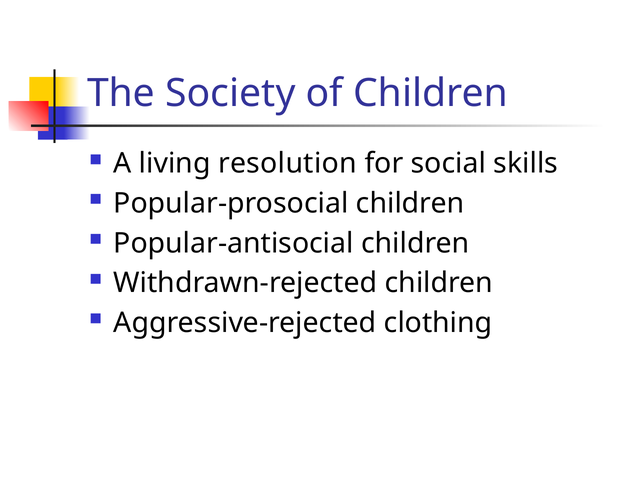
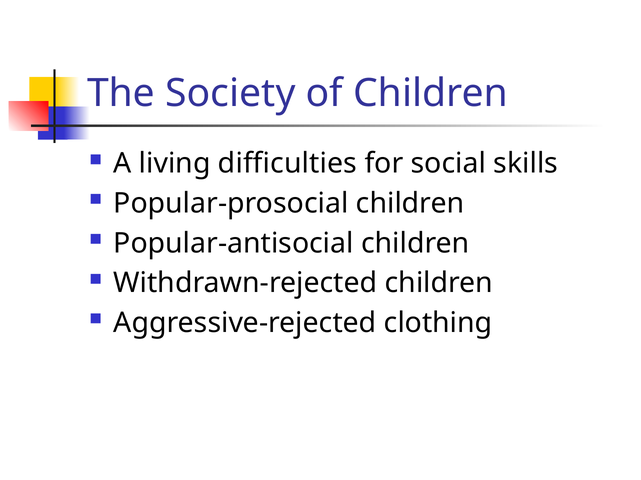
resolution: resolution -> difficulties (288, 164)
